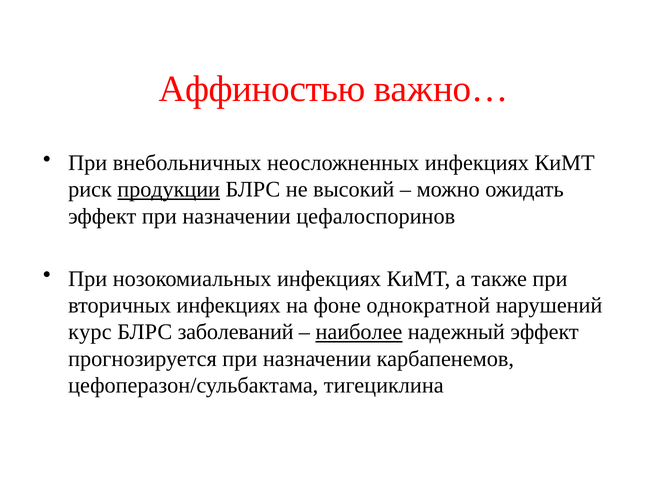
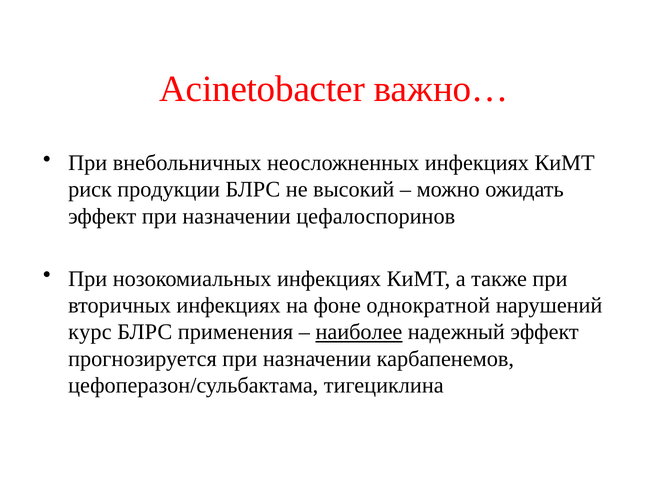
Аффиностью: Аффиностью -> Acinetobacter (262, 89)
продукции underline: present -> none (169, 190)
заболеваний: заболеваний -> применения (236, 332)
